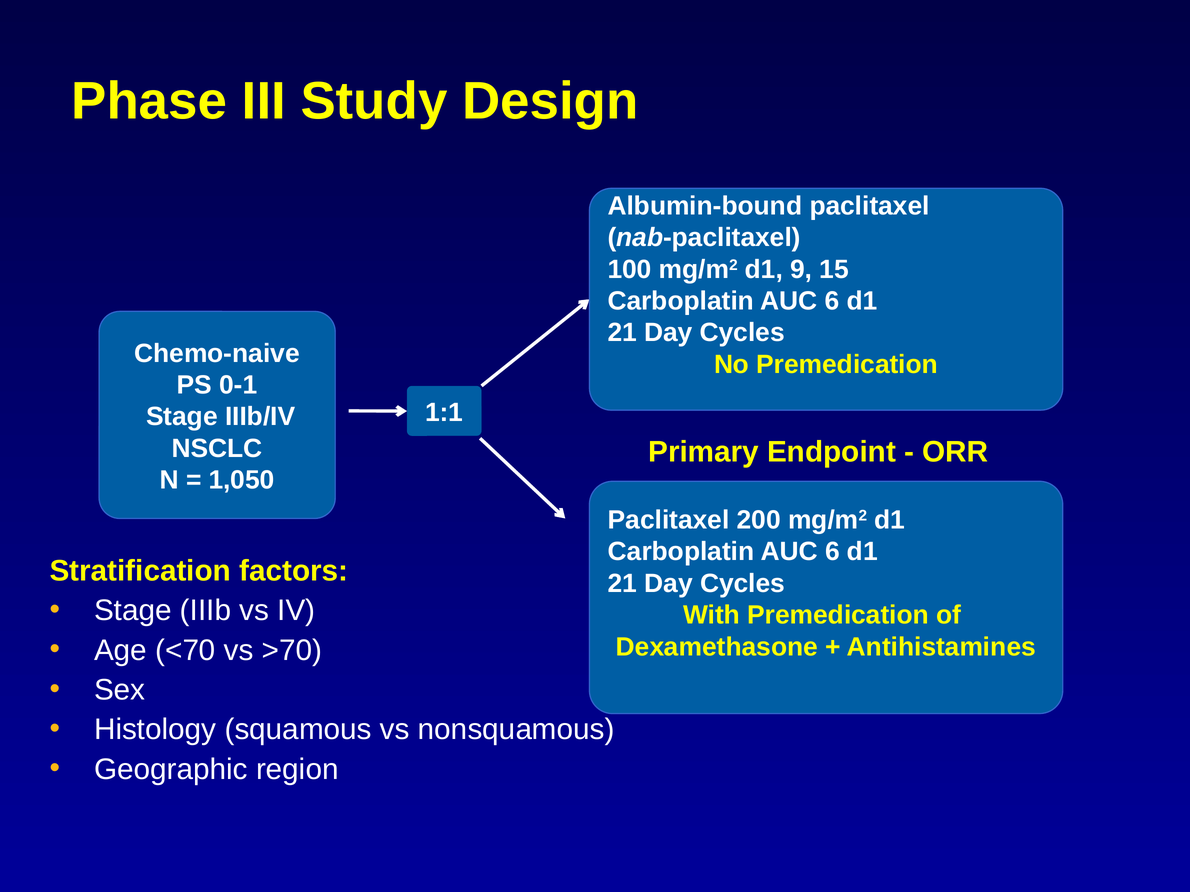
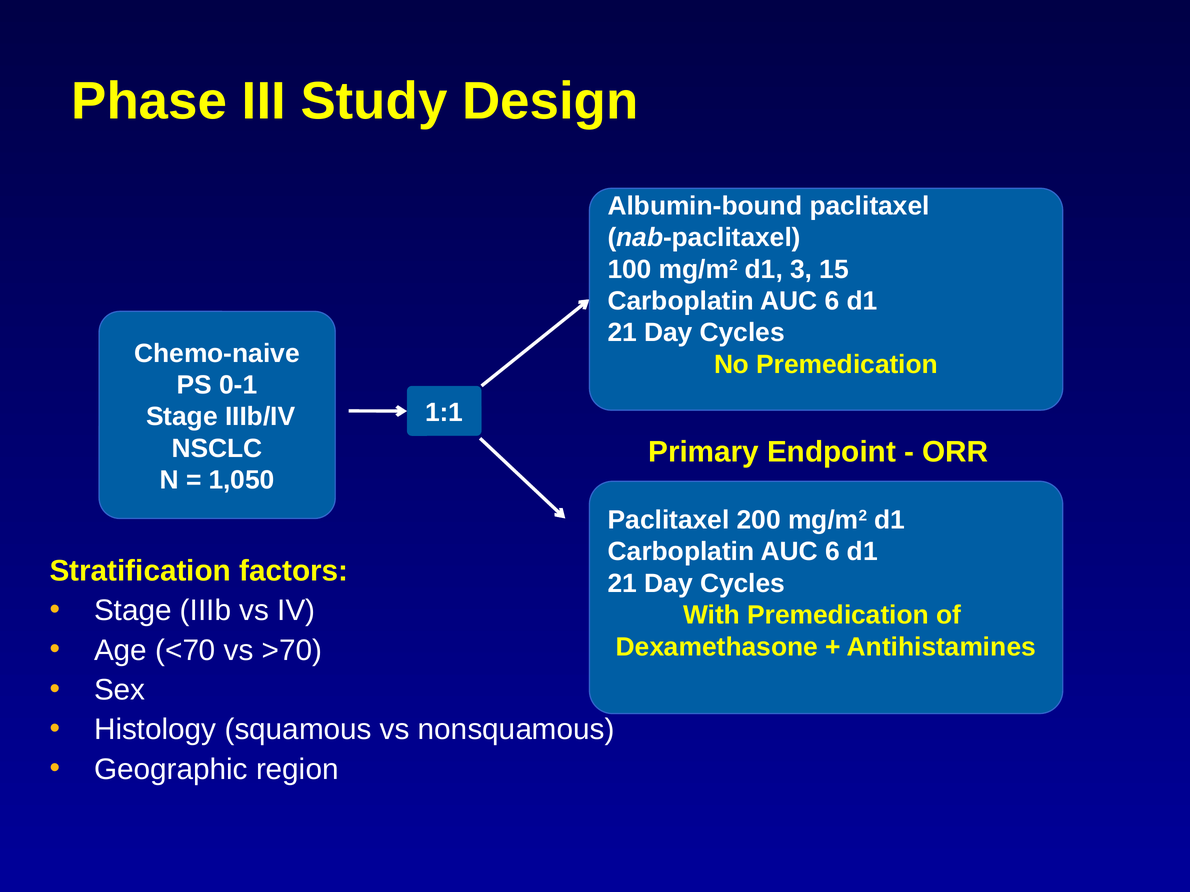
9: 9 -> 3 (801, 270)
